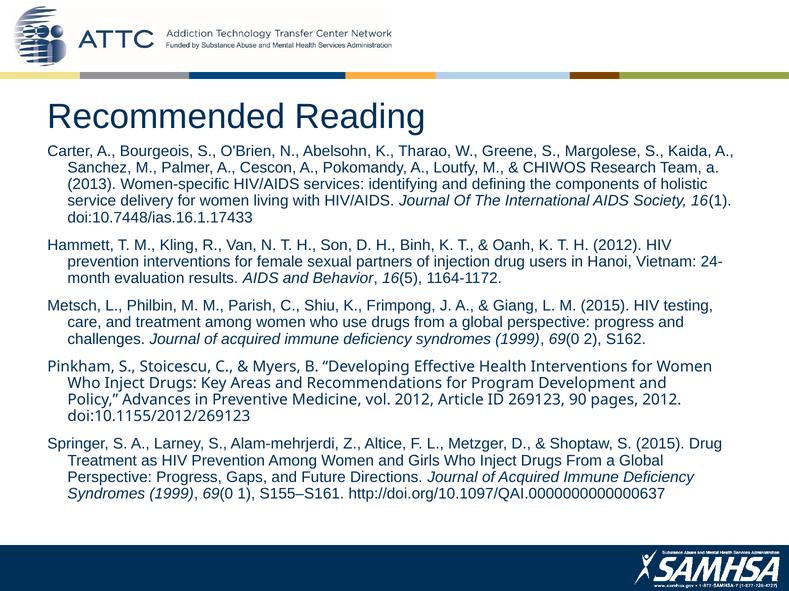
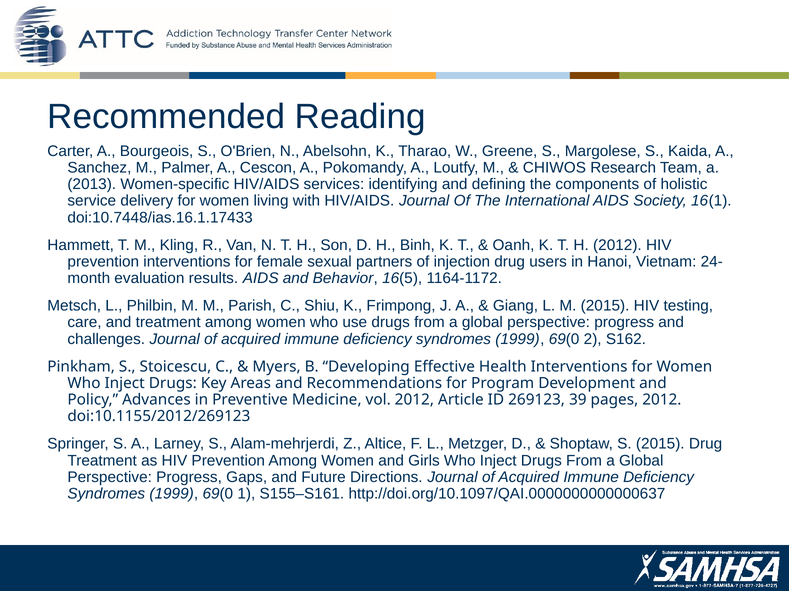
90: 90 -> 39 (578, 400)
